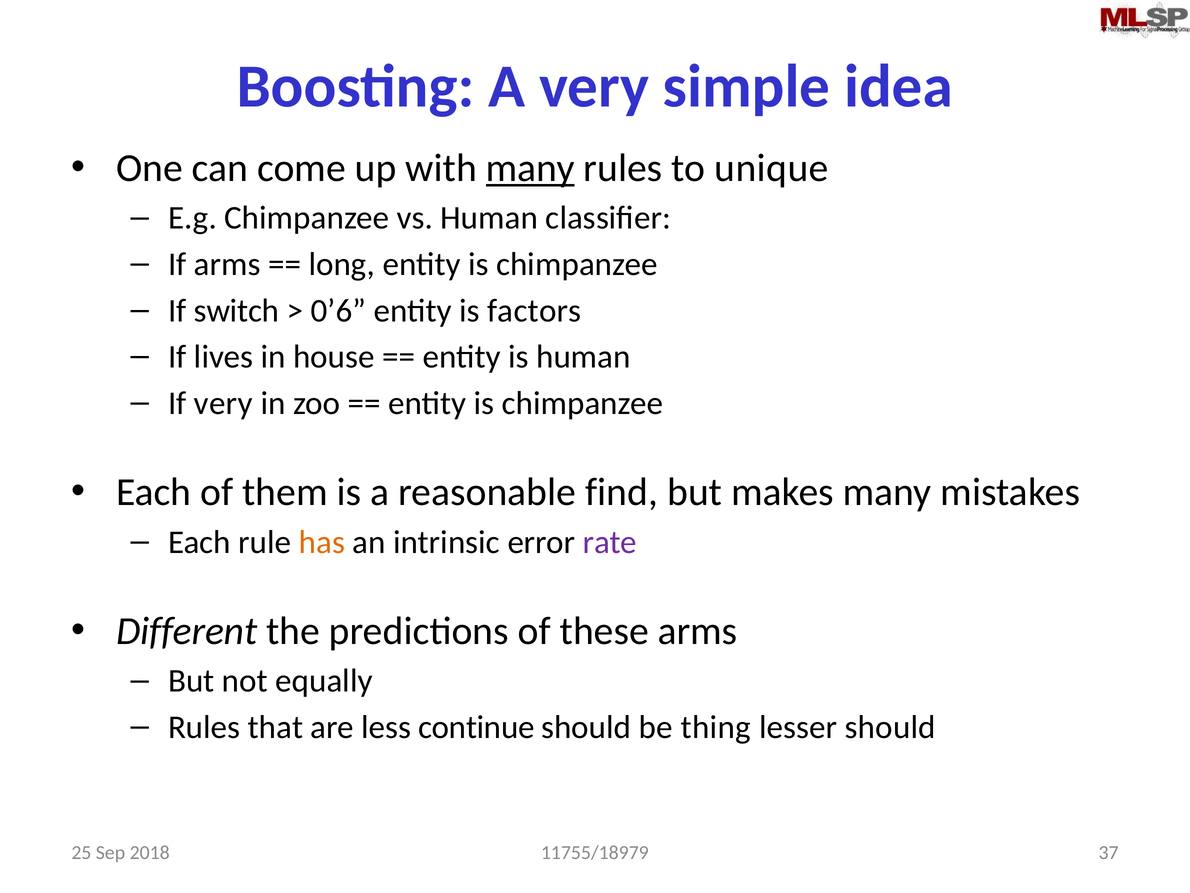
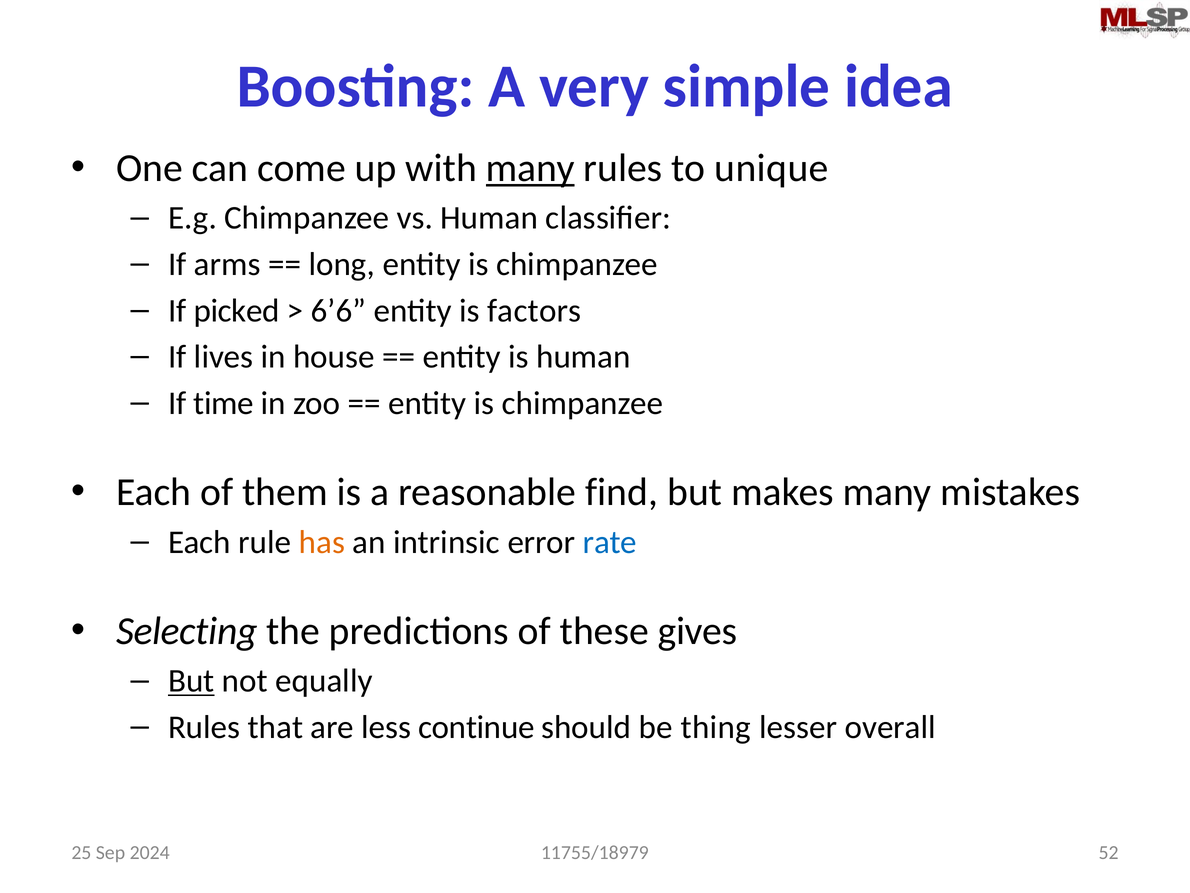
switch: switch -> picked (237, 310)
0’6: 0’6 -> 6’6 (338, 310)
If very: very -> time (224, 403)
rate colour: purple -> blue (610, 542)
Different: Different -> Selecting (187, 631)
these arms: arms -> gives (697, 631)
But underline: none -> present (191, 681)
lesser should: should -> overall (890, 727)
2018: 2018 -> 2024 (150, 852)
37: 37 -> 52 (1109, 852)
